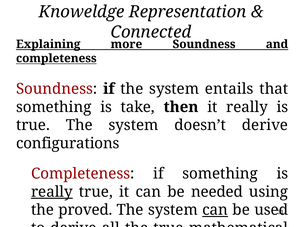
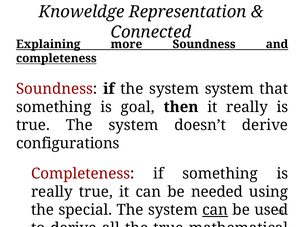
system entails: entails -> system (229, 89)
take: take -> goal (138, 107)
really underline: present -> none (52, 191)
proved: proved -> special (85, 209)
